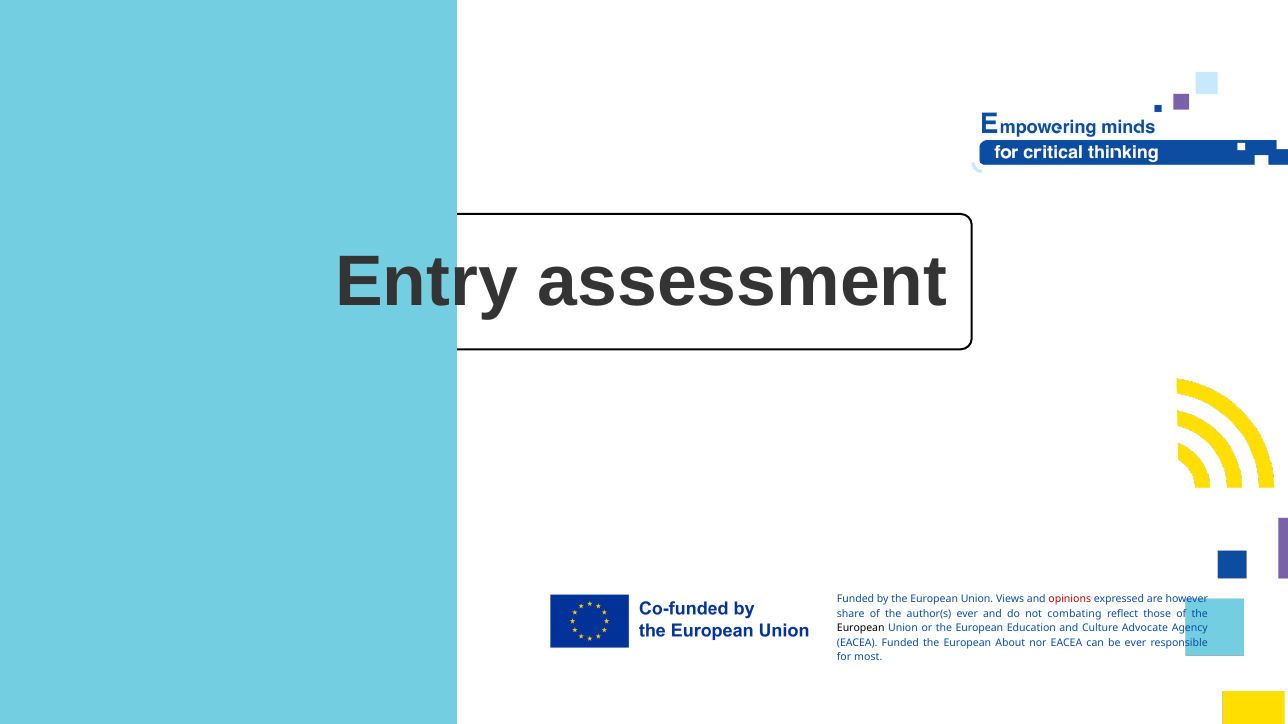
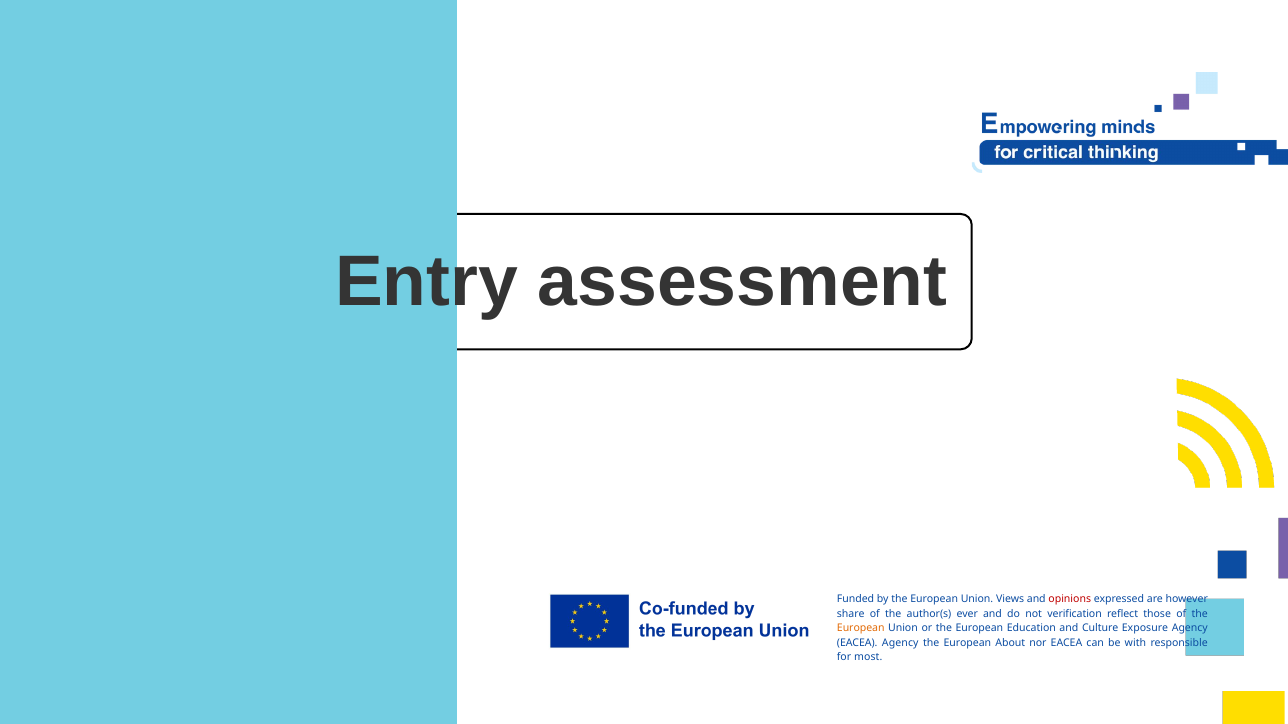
combating: combating -> verification (1075, 614)
European colour: black -> orange (861, 629)
Advocate: Advocate -> Exposure (1145, 629)
EACEA Funded: Funded -> Agency (900, 643)
be ever: ever -> with (1135, 643)
